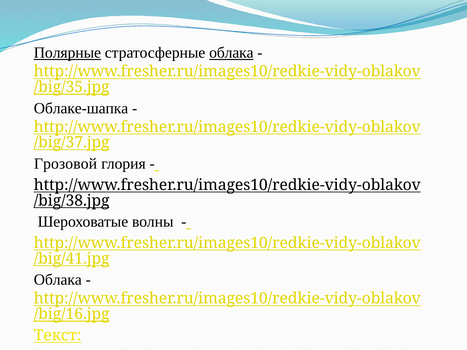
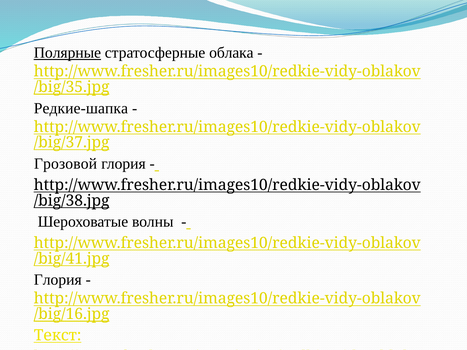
облака underline: present -> none (231, 53)
Облаке-шапка: Облаке-шапка -> Редкие-шапка (81, 108)
Облака: Облака -> Глория (58, 280)
